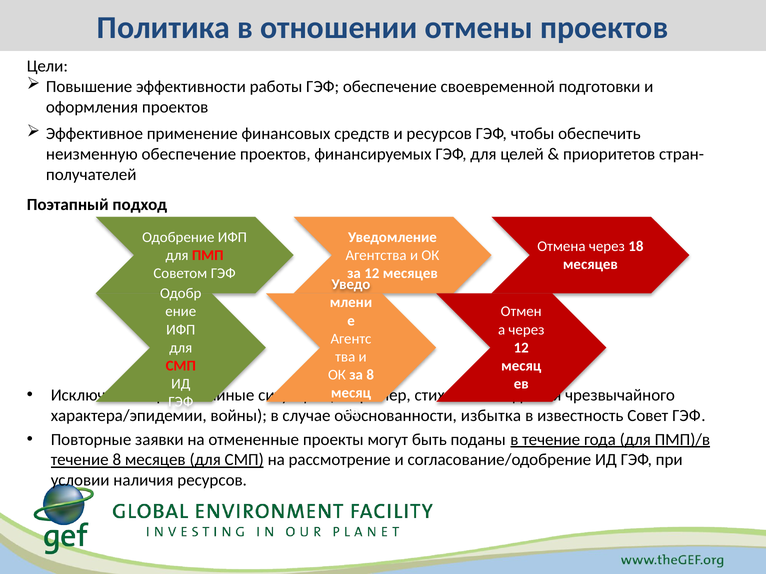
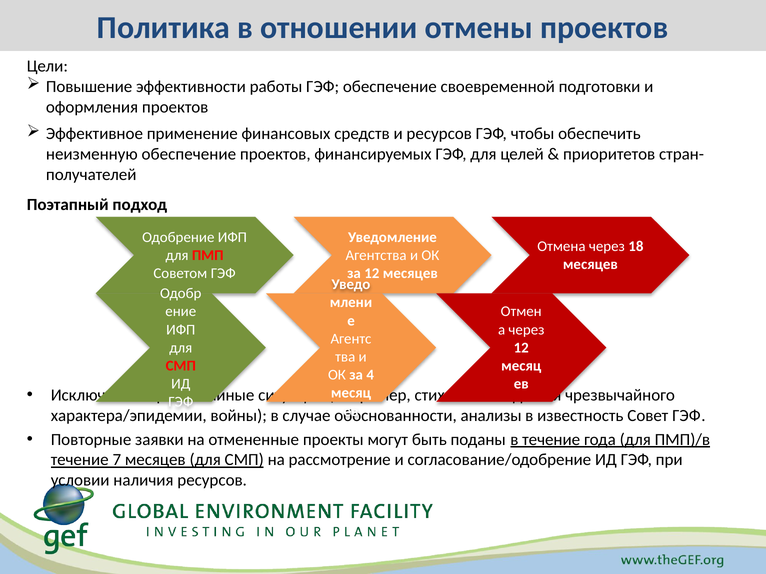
8: 8 -> 4 (370, 375)
избытка: избытка -> анализы (491, 416)
течение 8: 8 -> 7 (117, 460)
